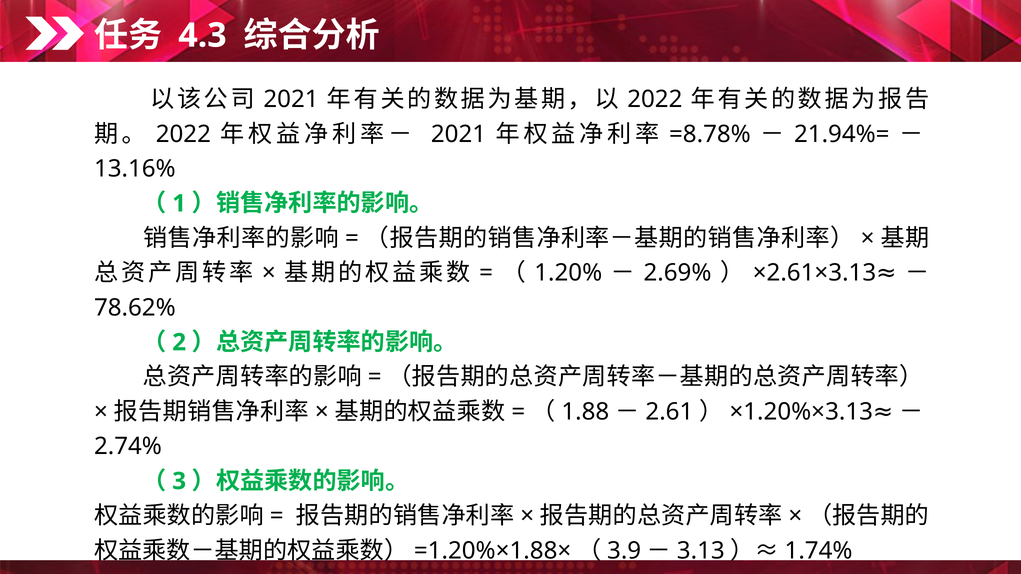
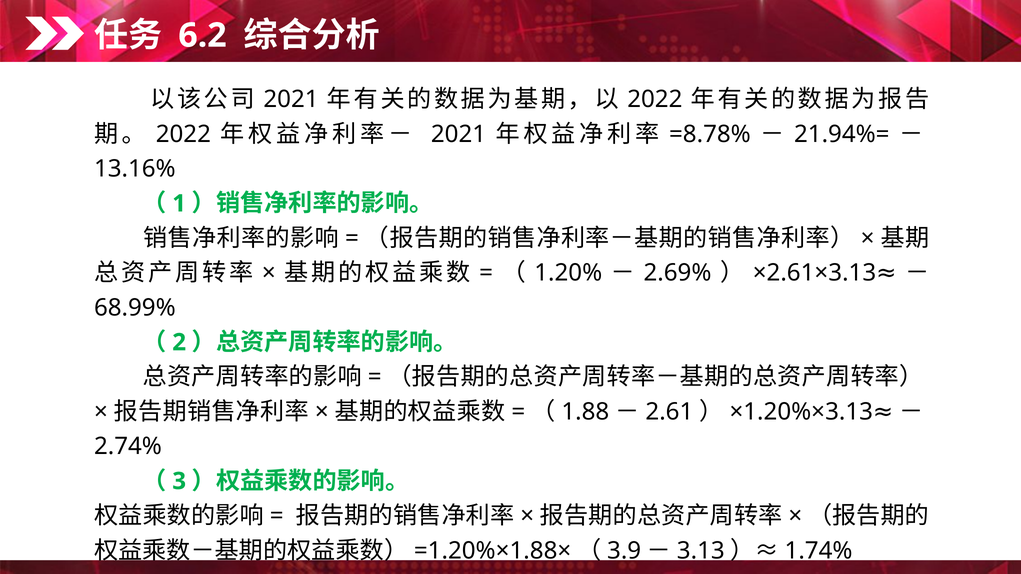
4.3: 4.3 -> 6.2 (202, 35)
78.62%: 78.62% -> 68.99% (135, 308)
